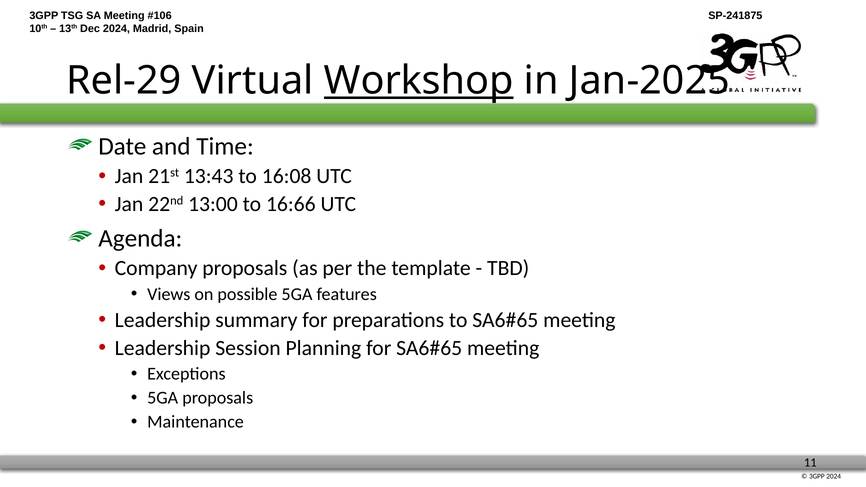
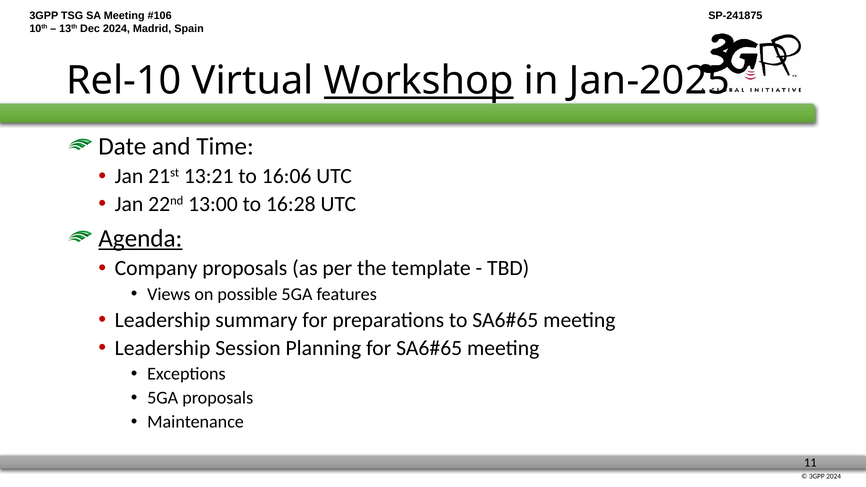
Rel-29: Rel-29 -> Rel-10 (124, 81)
13:43: 13:43 -> 13:21 (209, 176)
16:08: 16:08 -> 16:06 (287, 176)
16:66: 16:66 -> 16:28 (291, 204)
Agenda underline: none -> present (140, 238)
